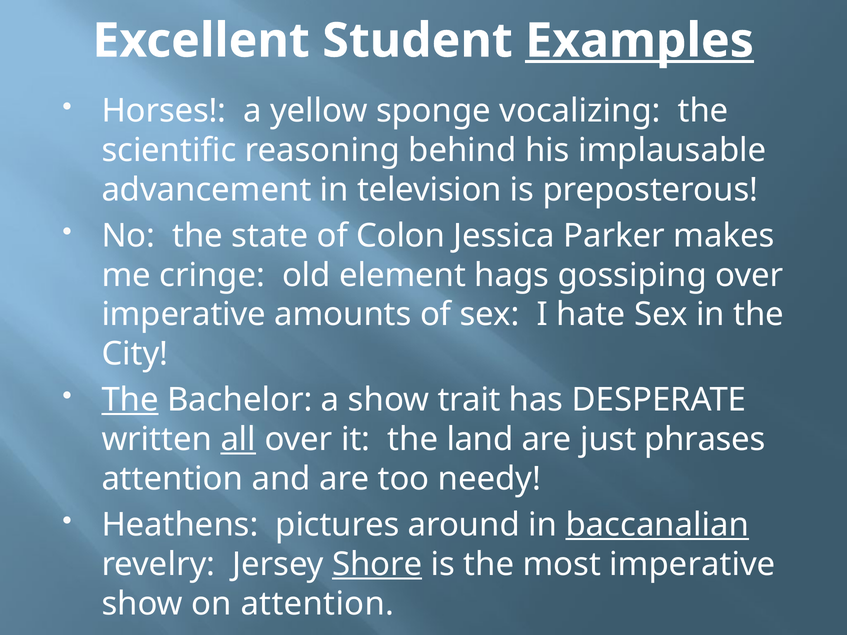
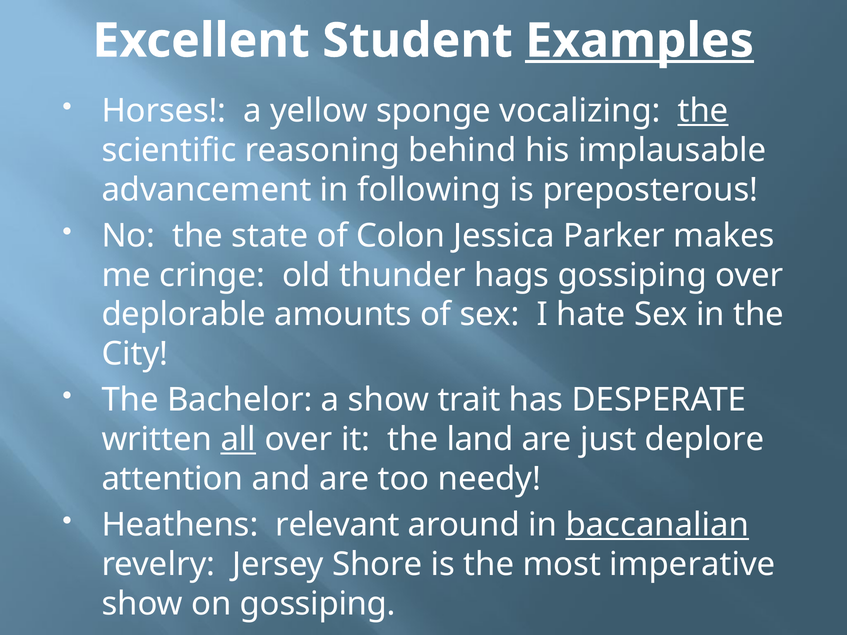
the underline: none -> present (703, 111)
television: television -> following (429, 190)
element: element -> thunder (402, 275)
imperative: imperative -> deplorable (184, 315)
The underline: present -> none (130, 400)
phrases: phrases -> deplore (705, 440)
pictures: pictures -> relevant (337, 525)
Shore underline: present -> none (377, 565)
on attention: attention -> gossiping (318, 604)
